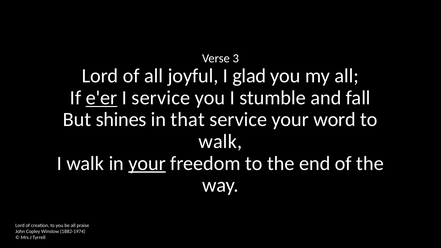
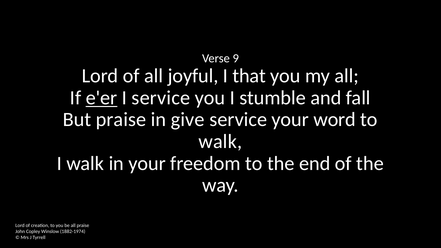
3: 3 -> 9 (236, 58)
glad: glad -> that (249, 76)
But shines: shines -> praise (121, 120)
that: that -> give (188, 120)
your underline: present -> none (147, 163)
